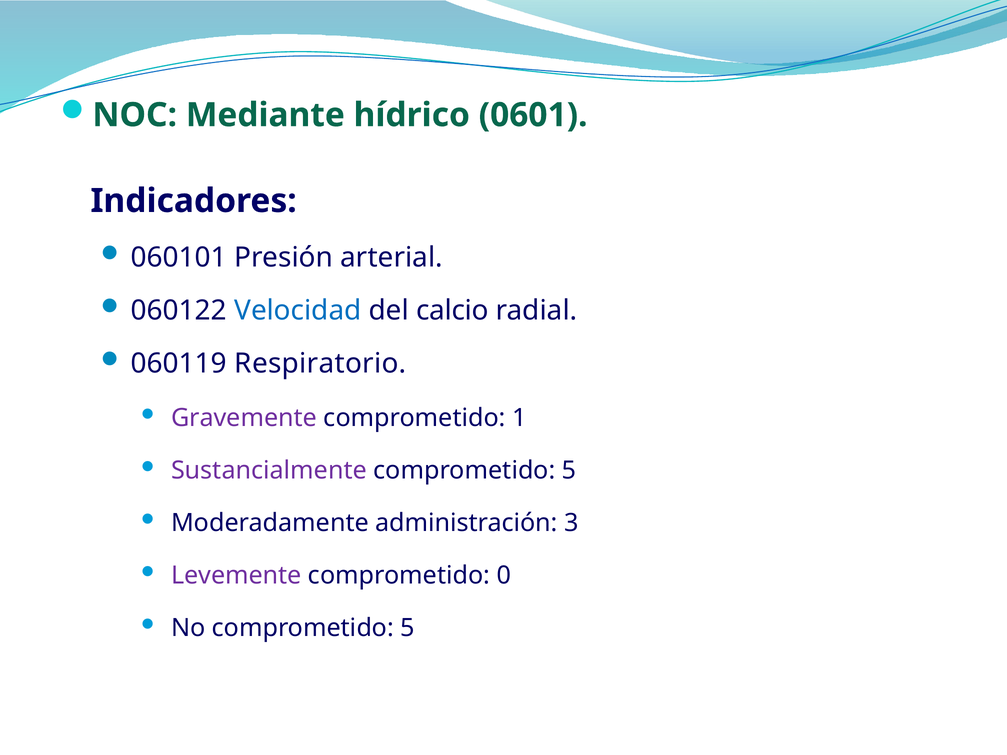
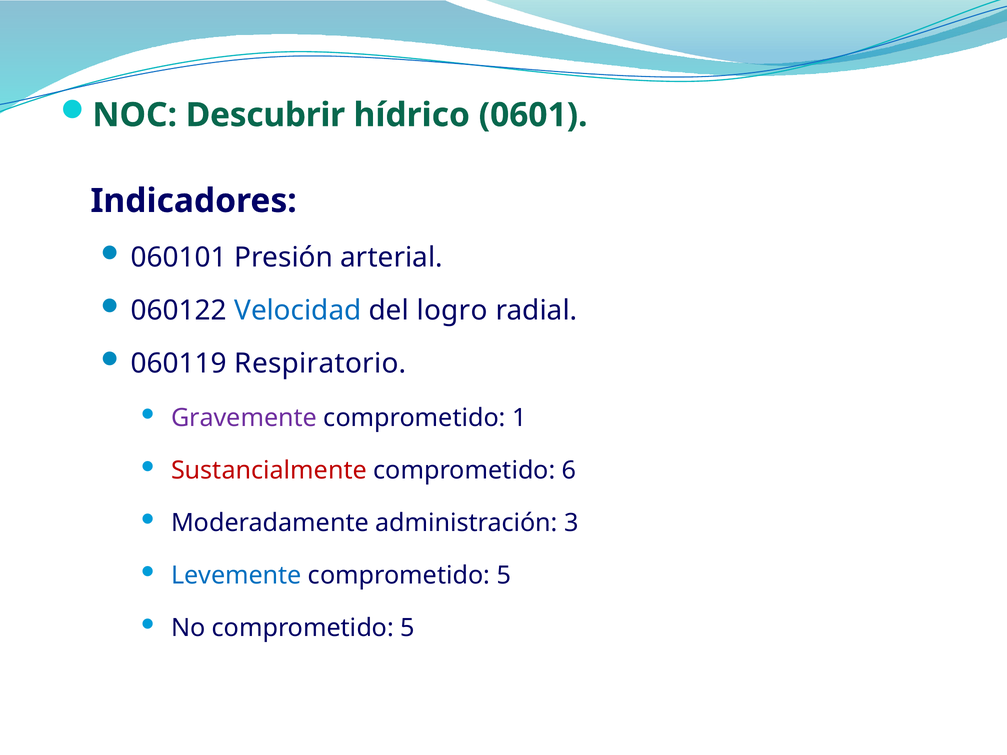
Mediante: Mediante -> Descubrir (265, 115)
calcio: calcio -> logro (452, 311)
Sustancialmente colour: purple -> red (269, 470)
5: 5 -> 6 (569, 470)
Levemente colour: purple -> blue (236, 576)
0: 0 -> 5 (504, 576)
